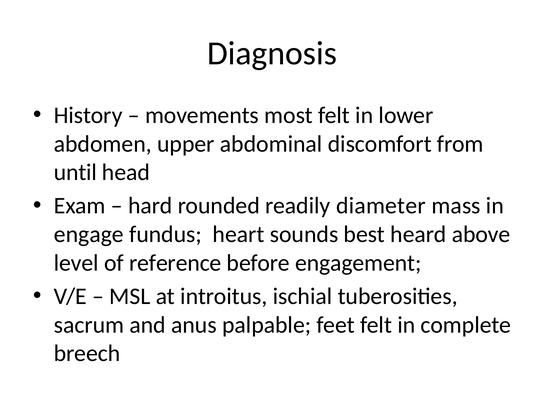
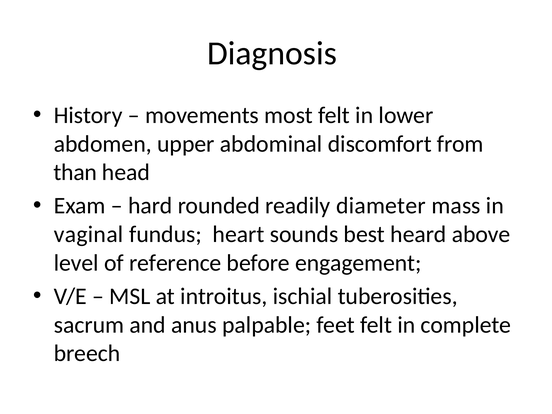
until: until -> than (75, 172)
engage: engage -> vaginal (89, 234)
